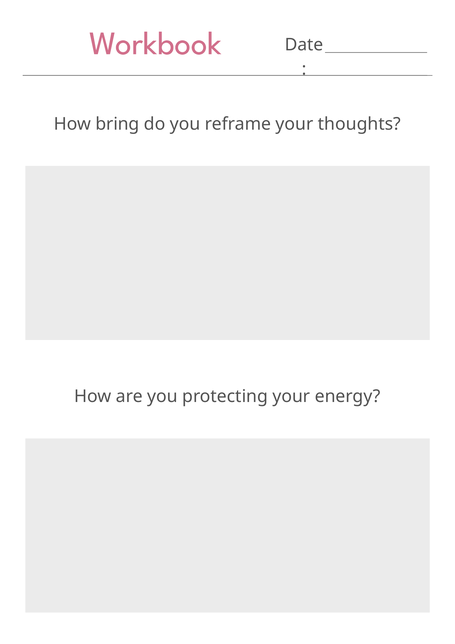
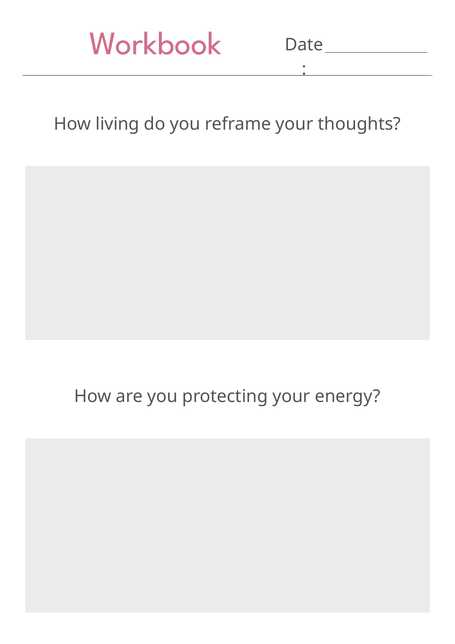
bring: bring -> living (117, 124)
